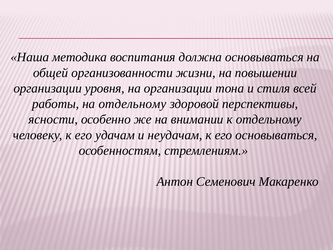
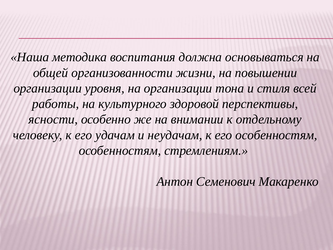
на отдельному: отдельному -> культурного (133, 104)
его основываться: основываться -> особенностям (276, 135)
